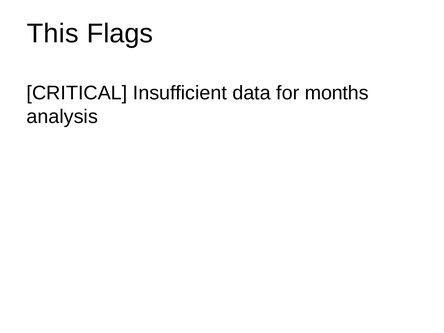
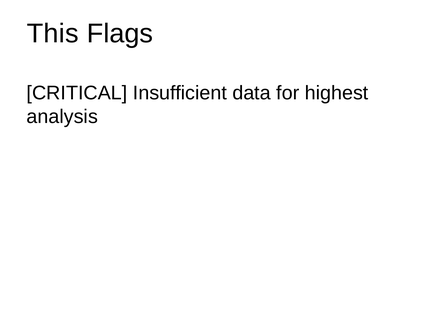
months: months -> highest (337, 93)
